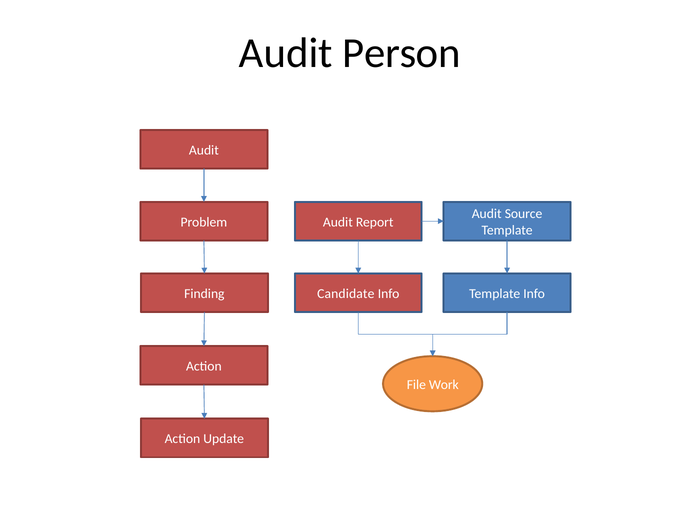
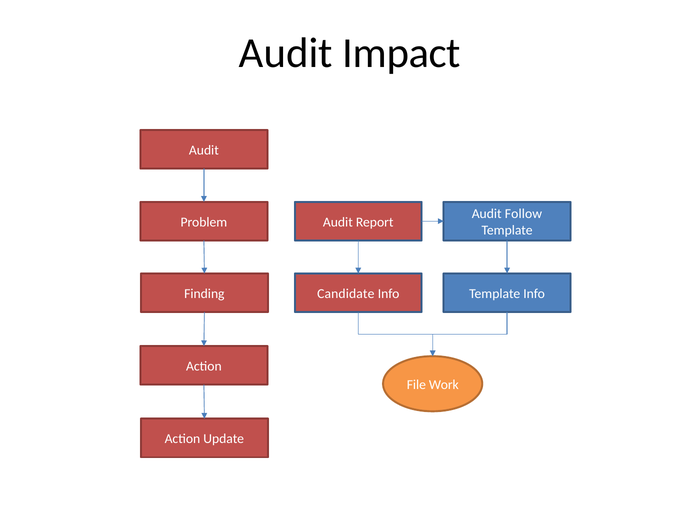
Person: Person -> Impact (402, 53)
Source: Source -> Follow (523, 214)
